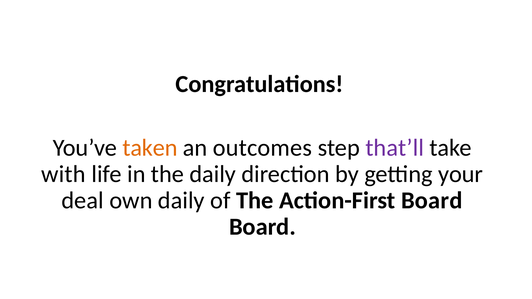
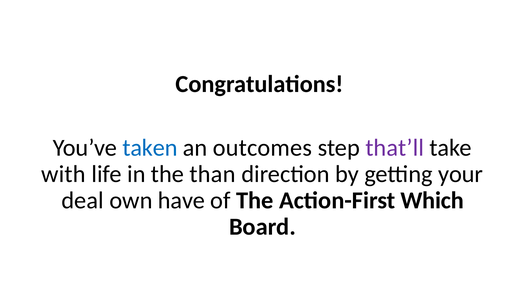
taken colour: orange -> blue (150, 148)
the daily: daily -> than (213, 174)
own daily: daily -> have (181, 201)
Action-First Board: Board -> Which (432, 201)
